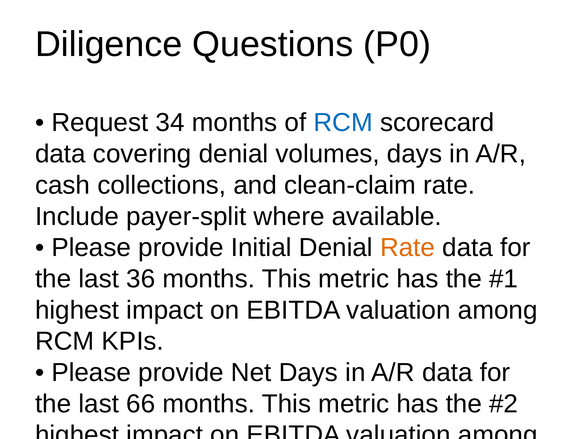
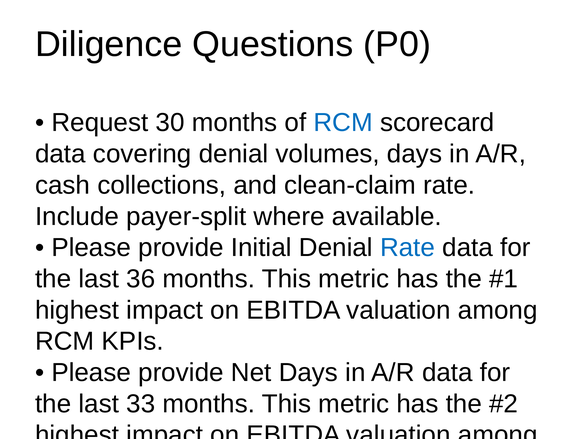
34: 34 -> 30 (170, 123)
Rate colour: orange -> blue (408, 248)
66: 66 -> 33 (141, 404)
